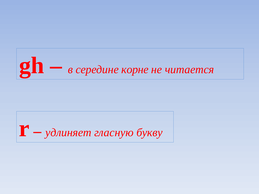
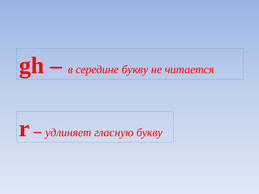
середине корне: корне -> букву (135, 70)
